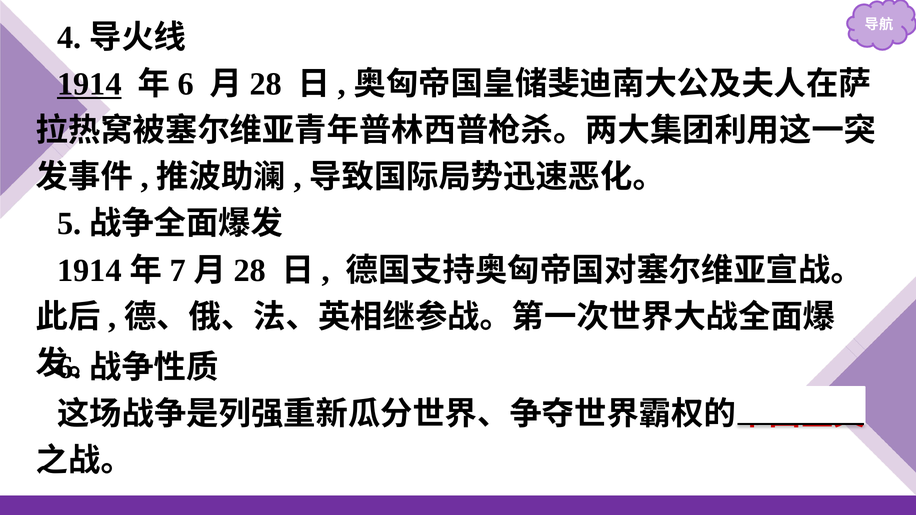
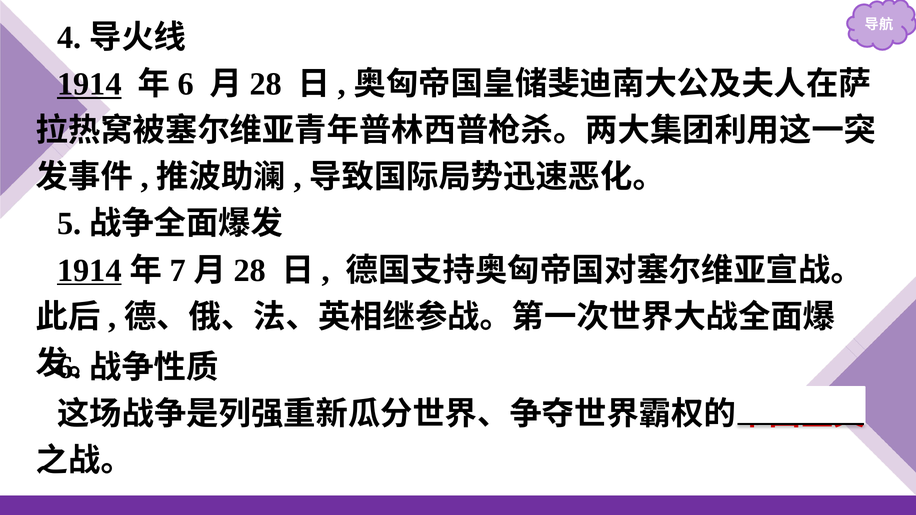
1914 underline: none -> present (89, 270)
